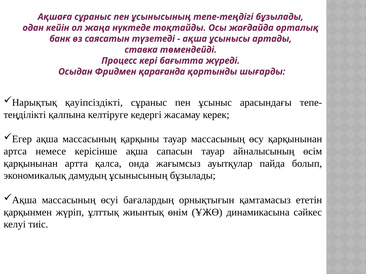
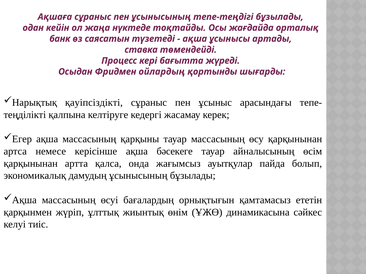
қарағанда: қарағанда -> ойлардың (162, 72)
сапасын: сапасын -> бәсекеге (175, 152)
